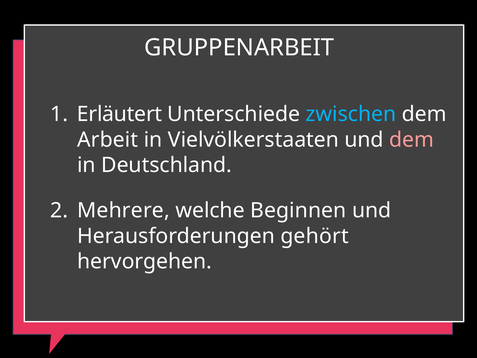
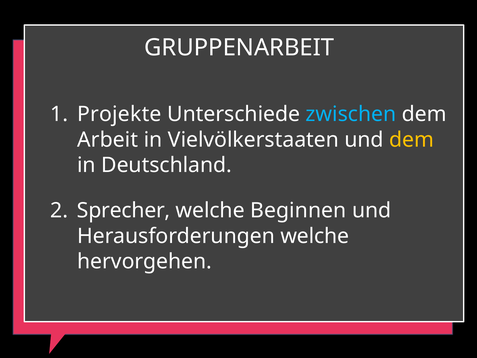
Erläutert: Erläutert -> Projekte (119, 114)
dem colour: pink -> yellow (412, 140)
Mehrere: Mehrere -> Sprecher (124, 210)
Herausforderungen gehört: gehört -> welche (315, 236)
